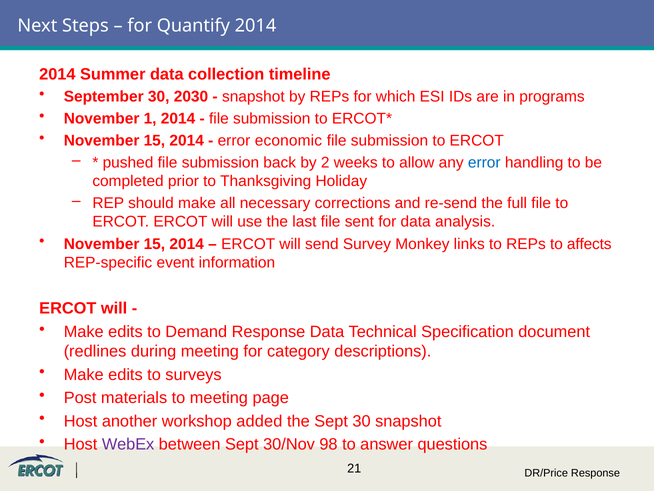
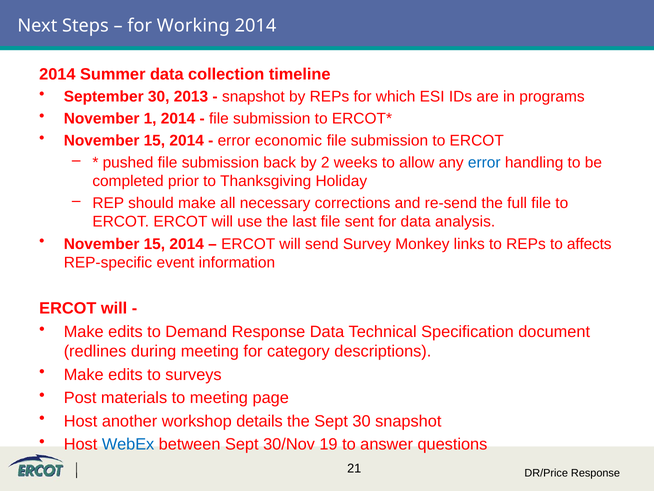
Quantify: Quantify -> Working (193, 26)
2030: 2030 -> 2013 (191, 97)
added: added -> details (259, 421)
WebEx colour: purple -> blue (128, 444)
98: 98 -> 19 (329, 444)
